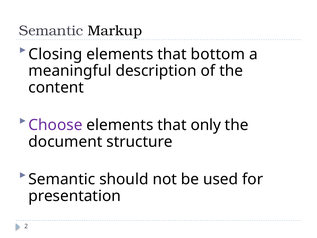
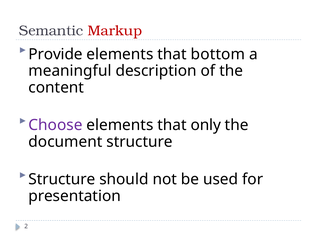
Markup colour: black -> red (115, 31)
Closing: Closing -> Provide (56, 54)
Semantic: Semantic -> Structure (62, 179)
